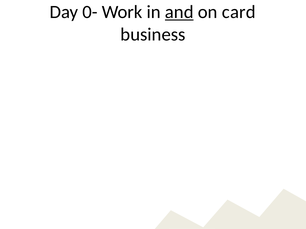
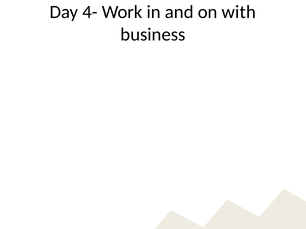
0-: 0- -> 4- (90, 12)
and underline: present -> none (179, 12)
card: card -> with (239, 12)
